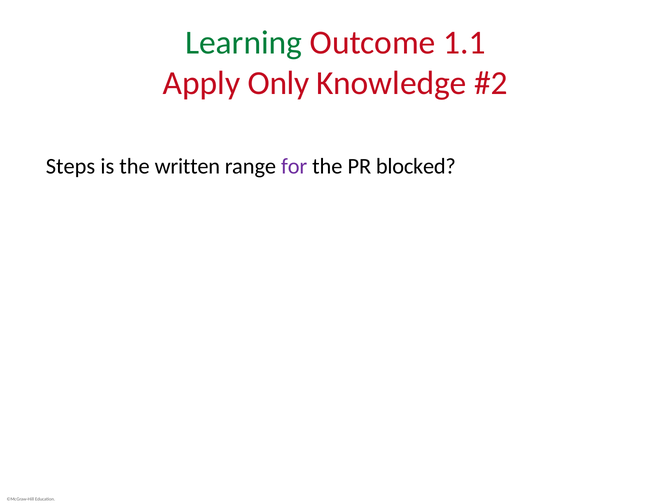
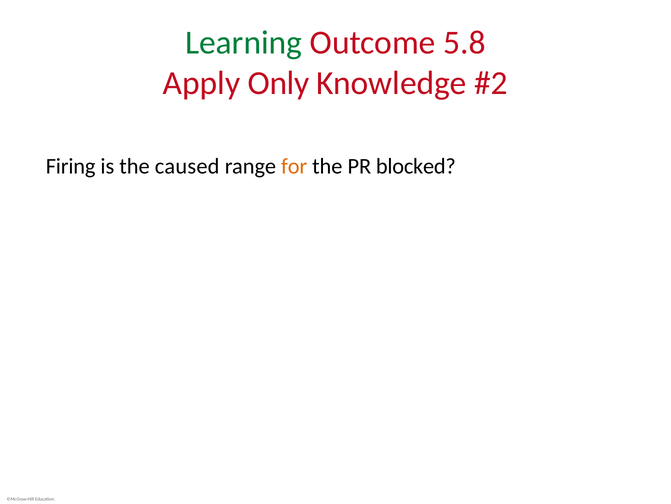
1.1: 1.1 -> 5.8 (464, 43)
Steps: Steps -> Firing (71, 166)
written: written -> caused (187, 166)
for colour: purple -> orange (294, 166)
